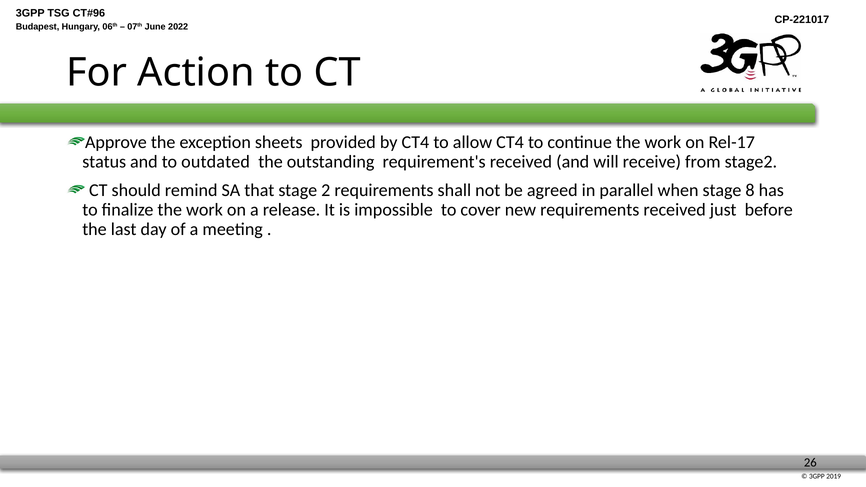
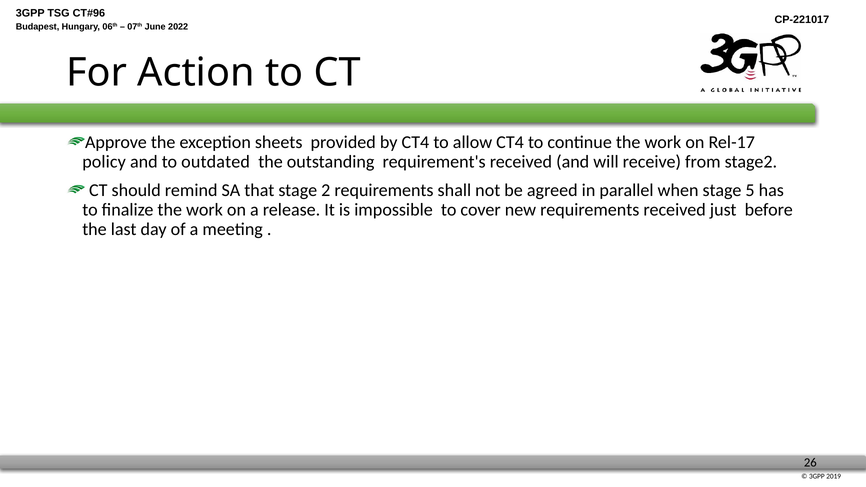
status: status -> policy (104, 162)
8: 8 -> 5 (750, 191)
